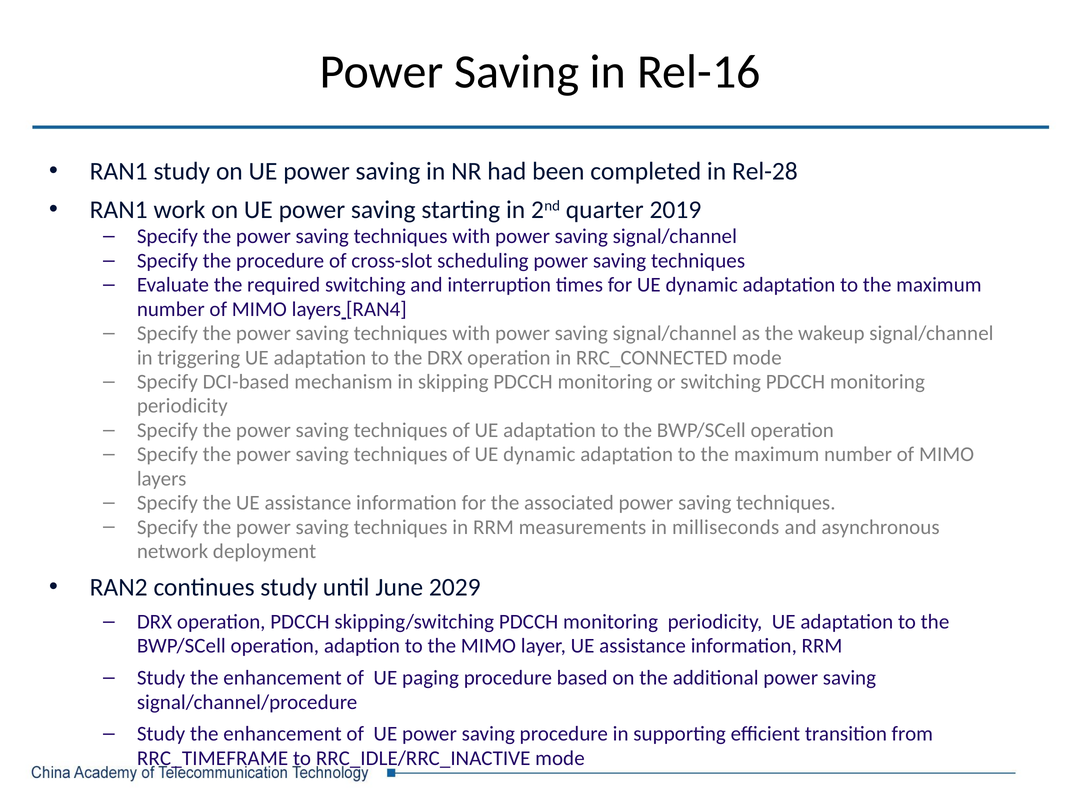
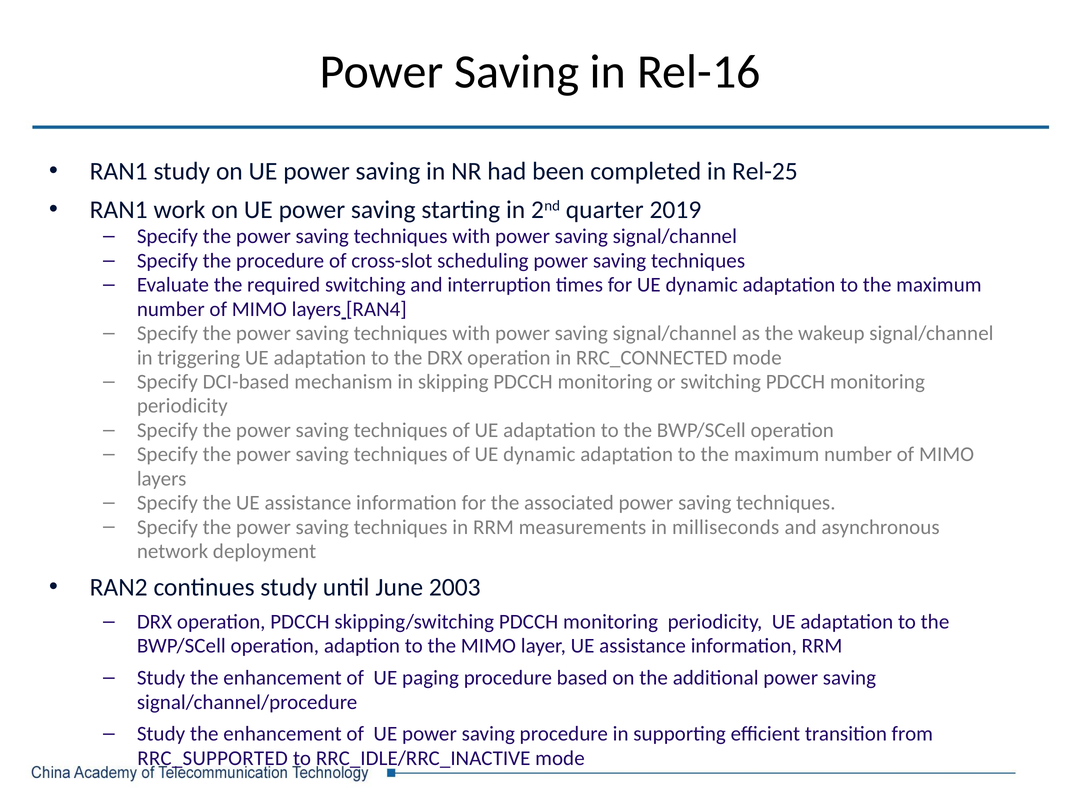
Rel-28: Rel-28 -> Rel-25 (765, 171)
2029: 2029 -> 2003 (455, 587)
RRC_TIMEFRAME: RRC_TIMEFRAME -> RRC_SUPPORTED (213, 758)
